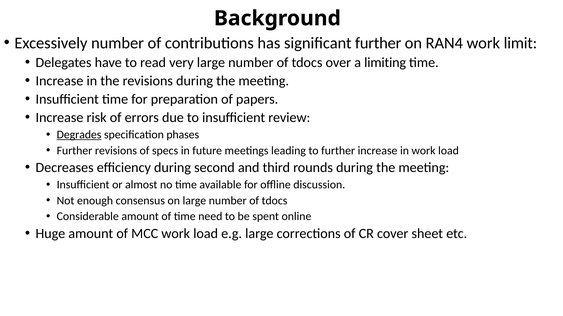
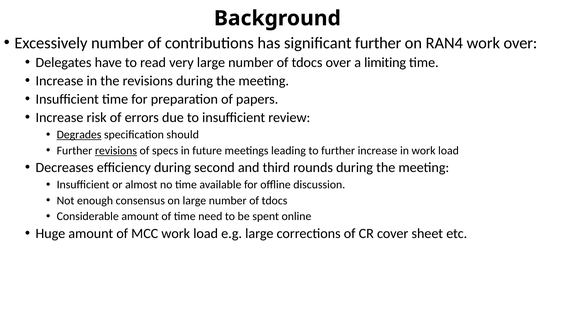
work limit: limit -> over (520, 43)
phases: phases -> should (183, 135)
revisions underline: none -> present (116, 151)
